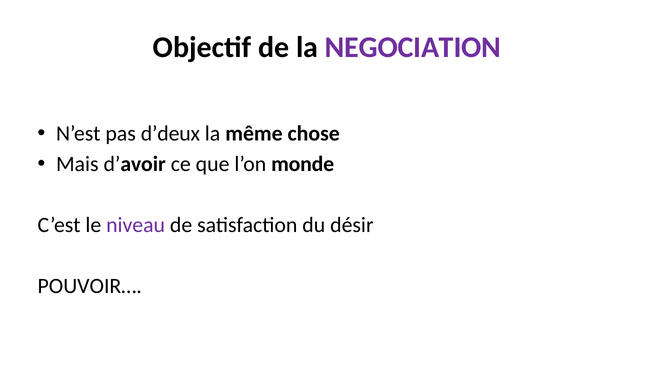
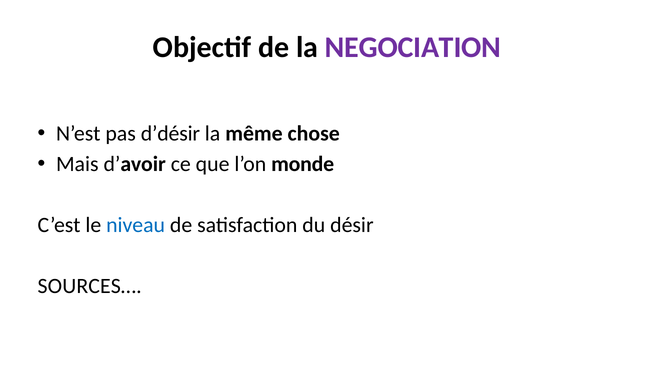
d’deux: d’deux -> d’désir (170, 133)
niveau colour: purple -> blue (136, 225)
POUVOIR…: POUVOIR… -> SOURCES… (90, 286)
